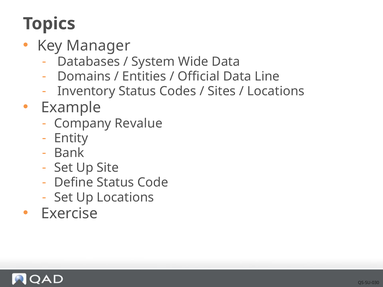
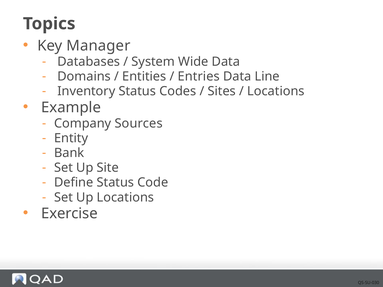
Official: Official -> Entries (199, 77)
Revalue: Revalue -> Sources (139, 123)
